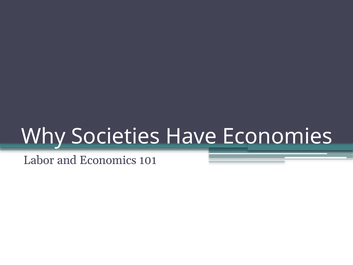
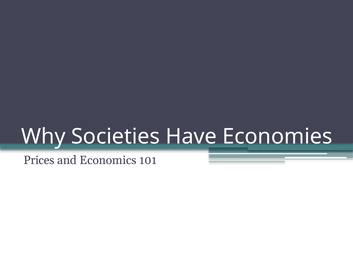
Labor: Labor -> Prices (39, 160)
